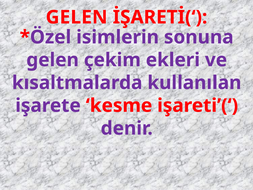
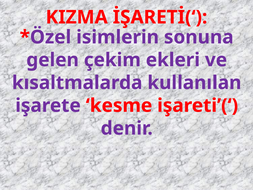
GELEN: GELEN -> KIZMA (77, 17)
